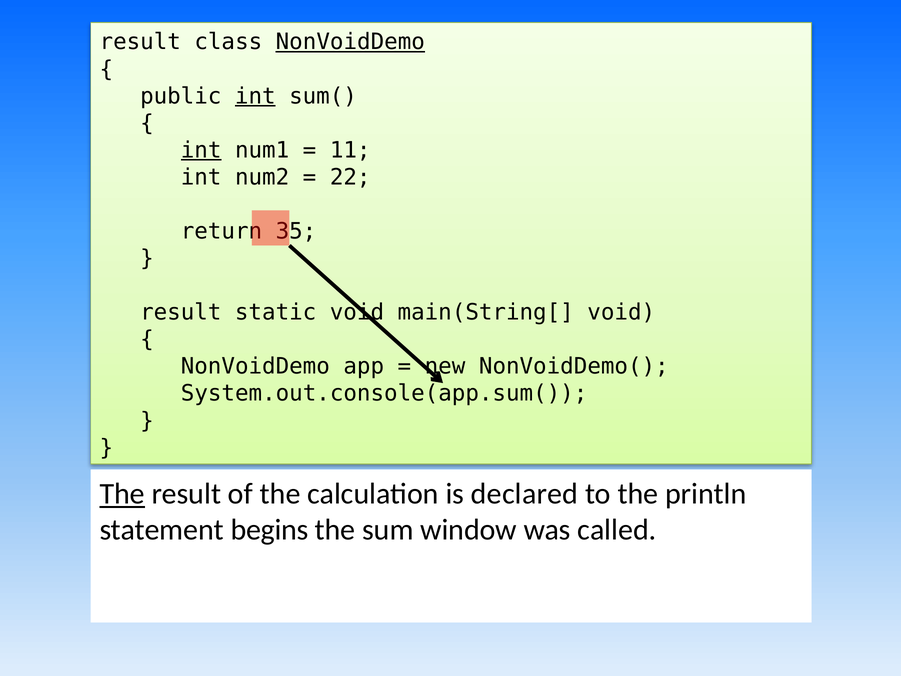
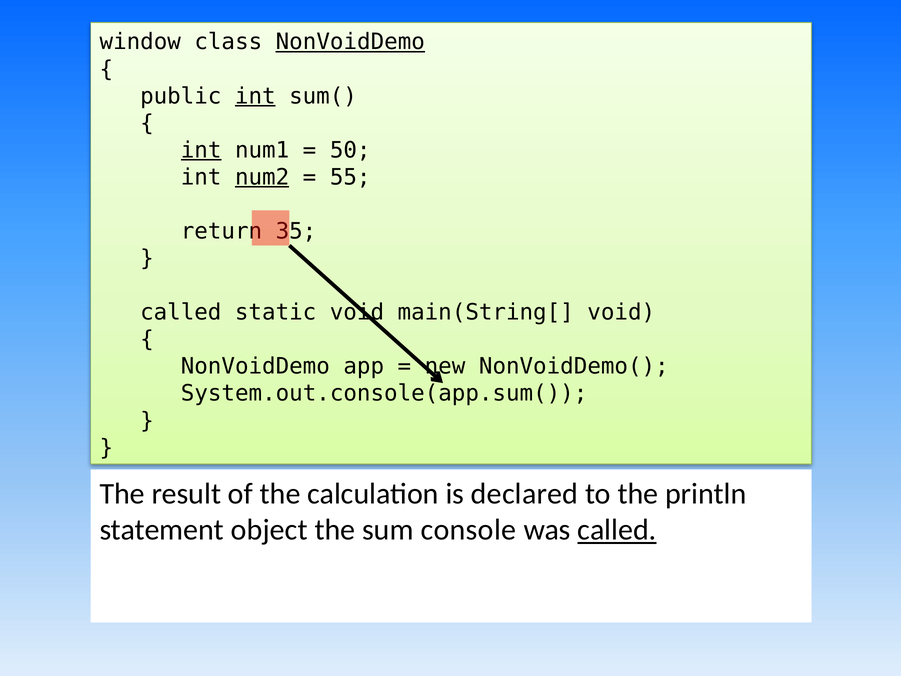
result: result -> window (140, 42)
11: 11 -> 50 (350, 150)
num2 underline: none -> present (262, 177)
22: 22 -> 55 (350, 177)
result: result -> called (181, 312)
The underline: present -> none (122, 494)
begins: begins -> object (269, 530)
window: window -> console (468, 530)
called underline: none -> present (617, 530)
